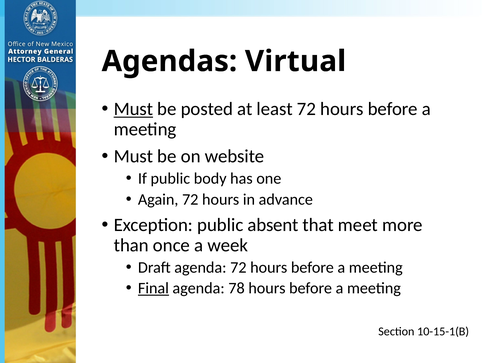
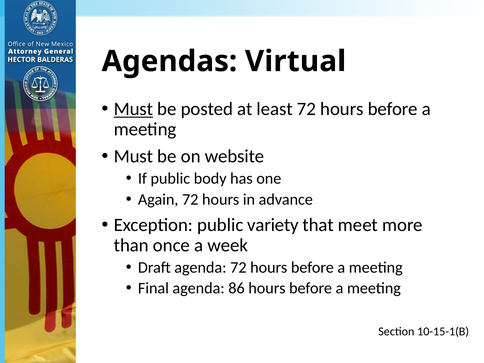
absent: absent -> variety (273, 225)
Final underline: present -> none (153, 288)
78: 78 -> 86 (237, 288)
